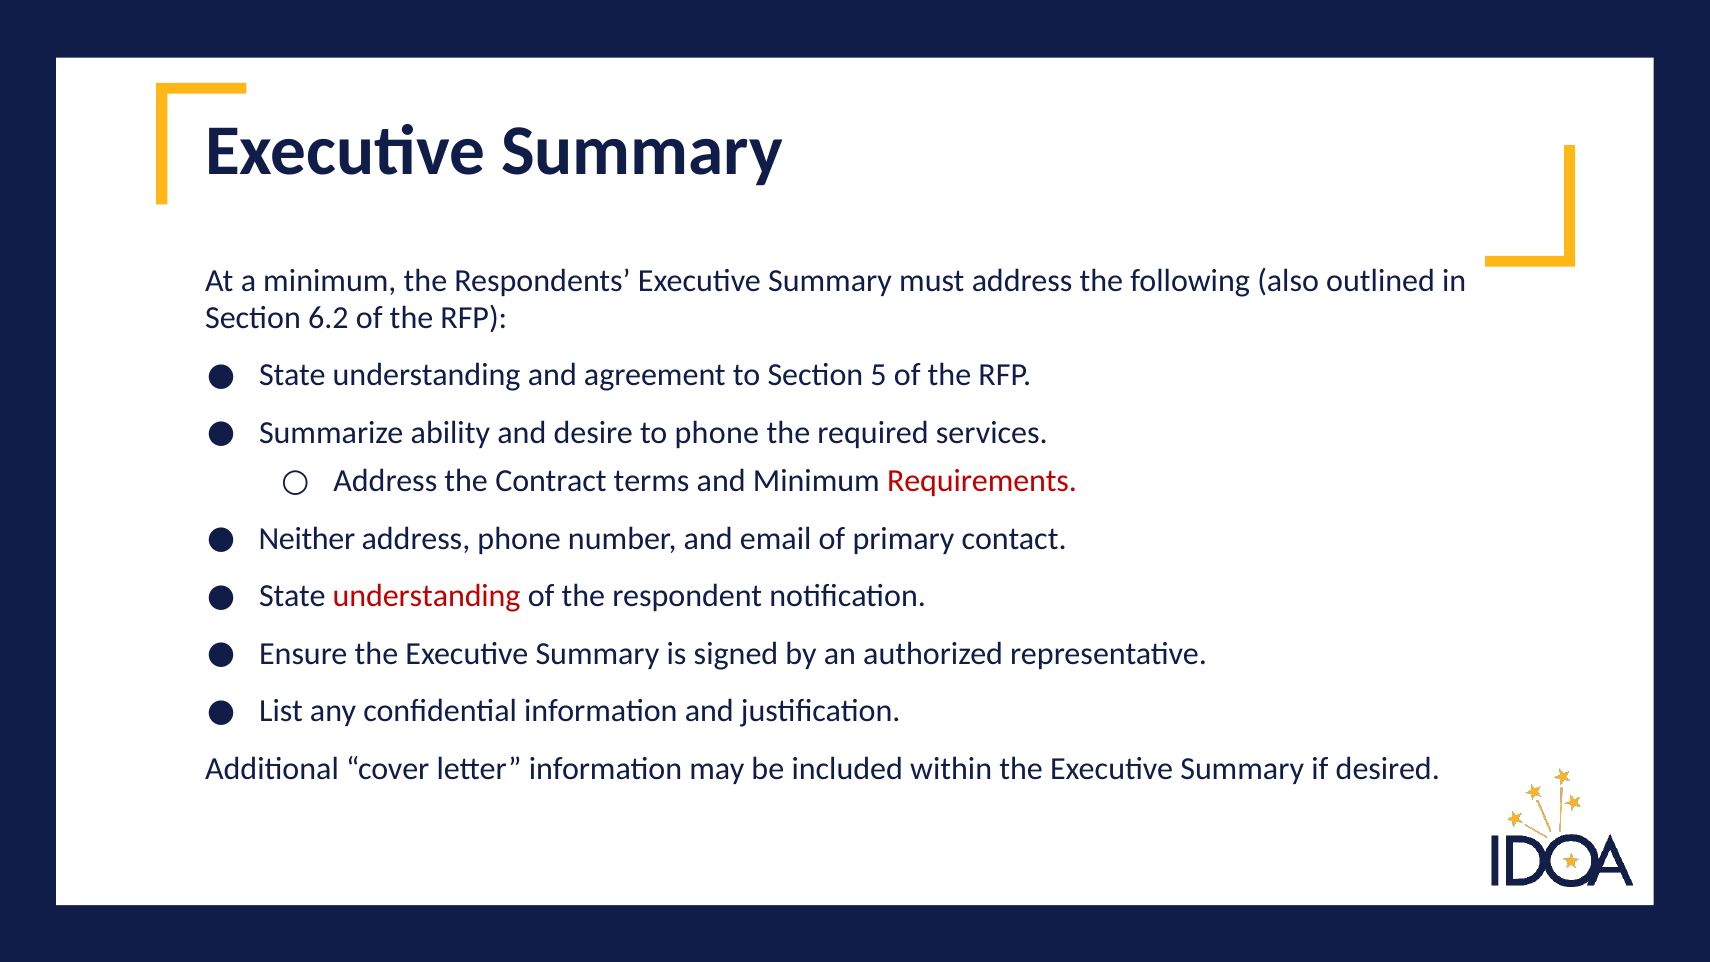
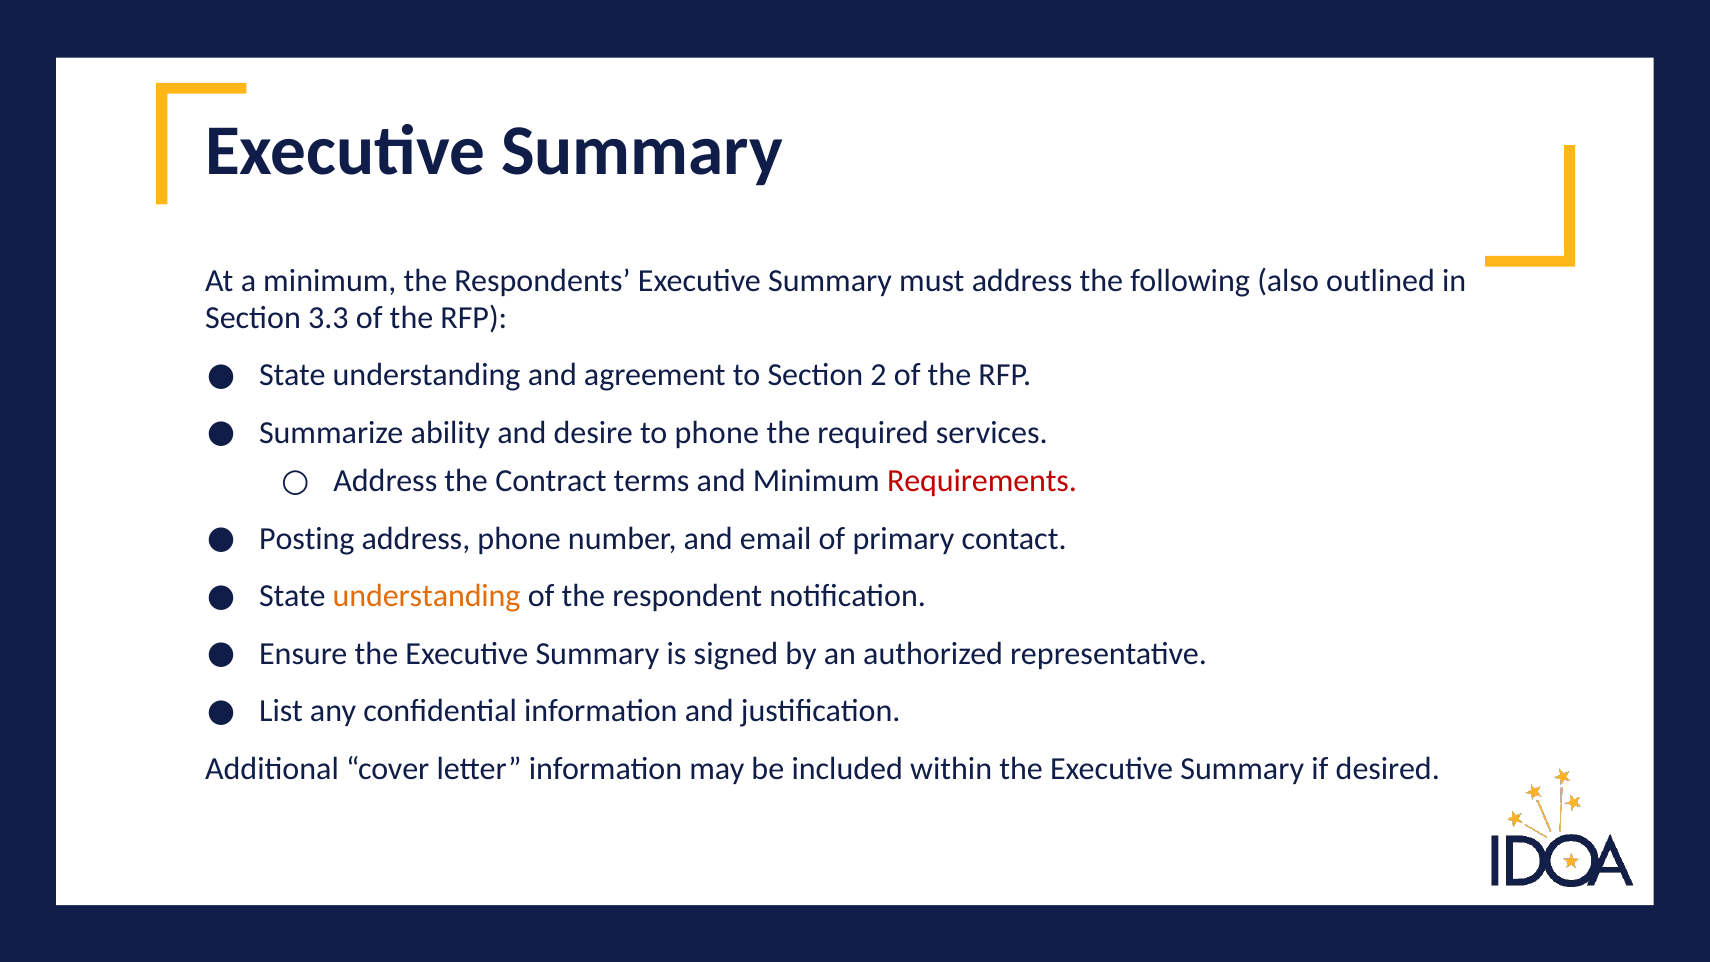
6.2: 6.2 -> 3.3 (328, 317)
5: 5 -> 2 (878, 375)
Neither: Neither -> Posting (307, 539)
understanding colour: red -> orange (427, 596)
